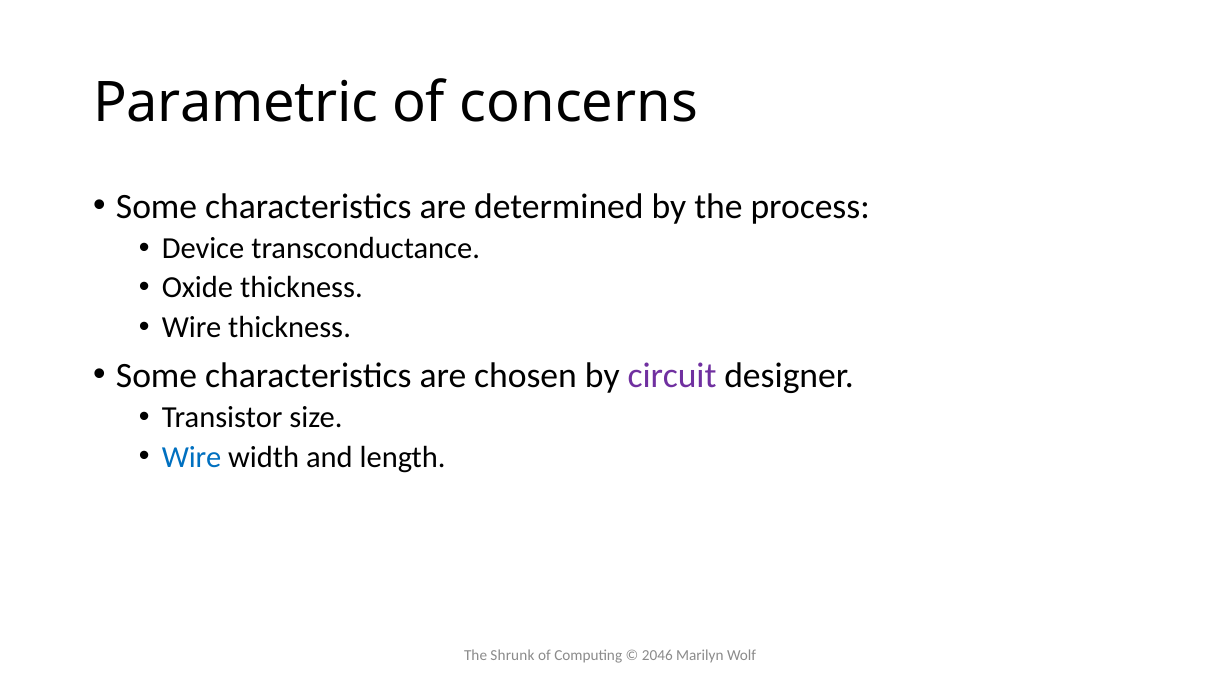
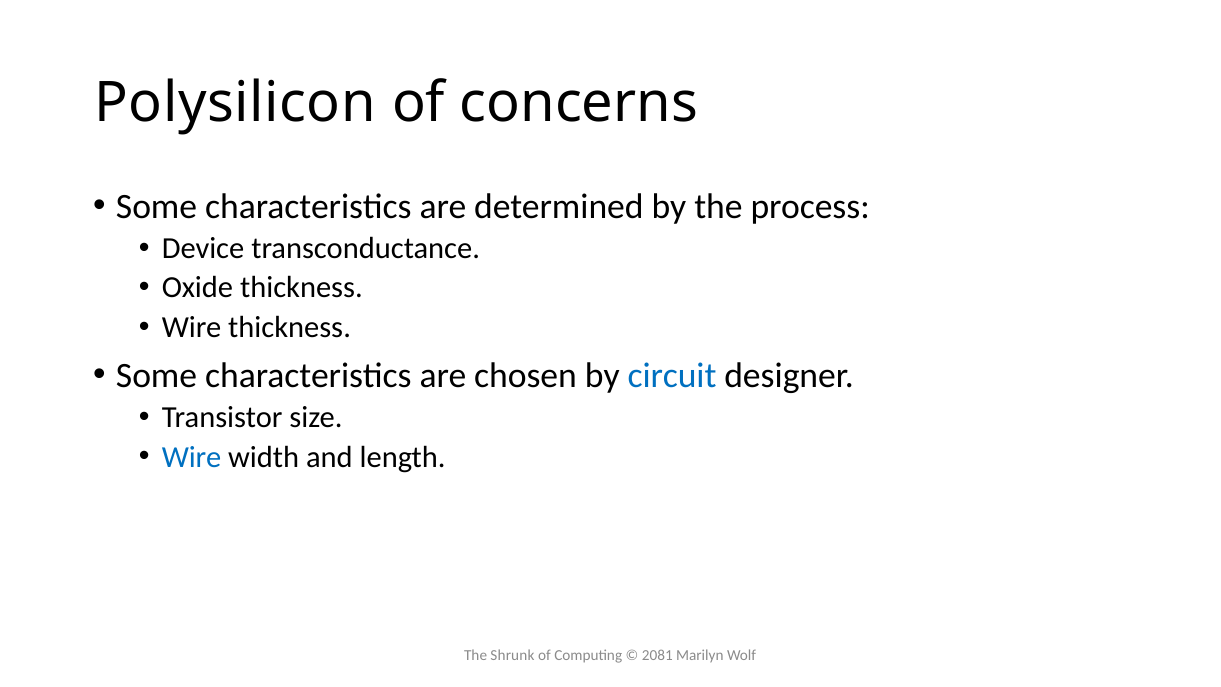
Parametric: Parametric -> Polysilicon (235, 103)
circuit colour: purple -> blue (672, 376)
2046: 2046 -> 2081 (657, 656)
